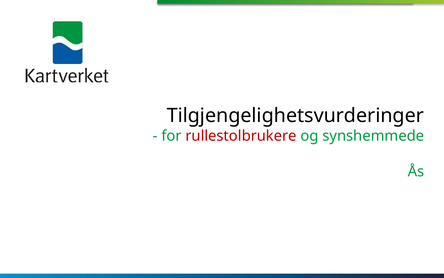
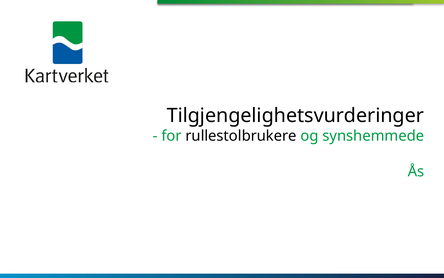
rullestolbrukere colour: red -> black (241, 136)
